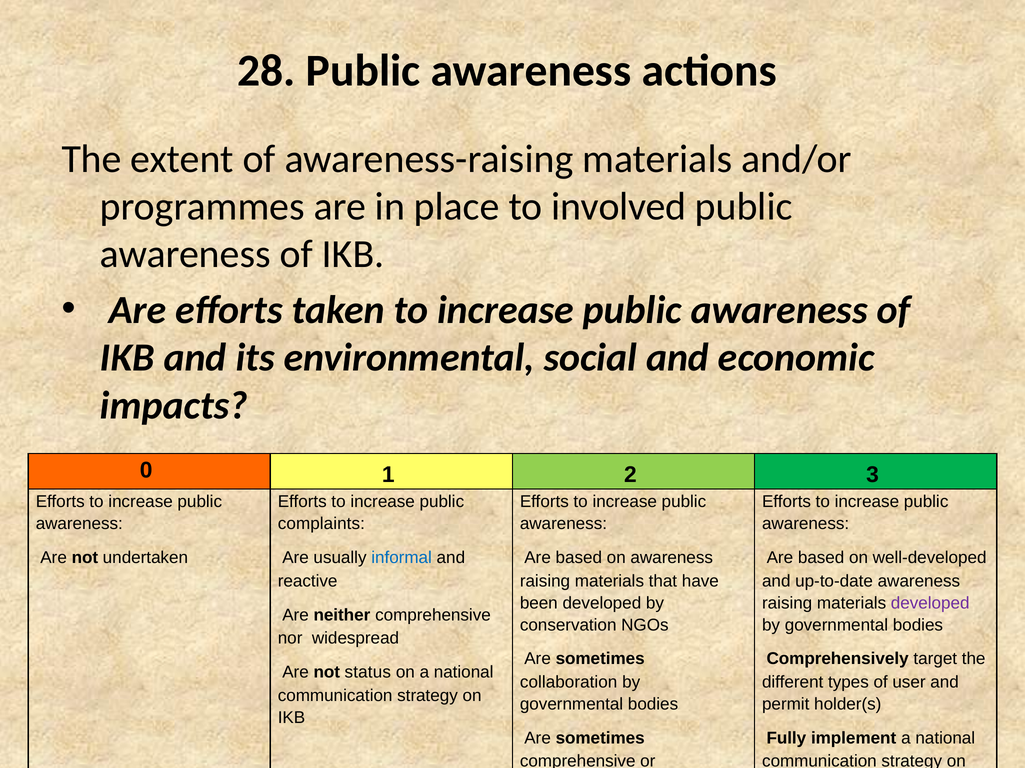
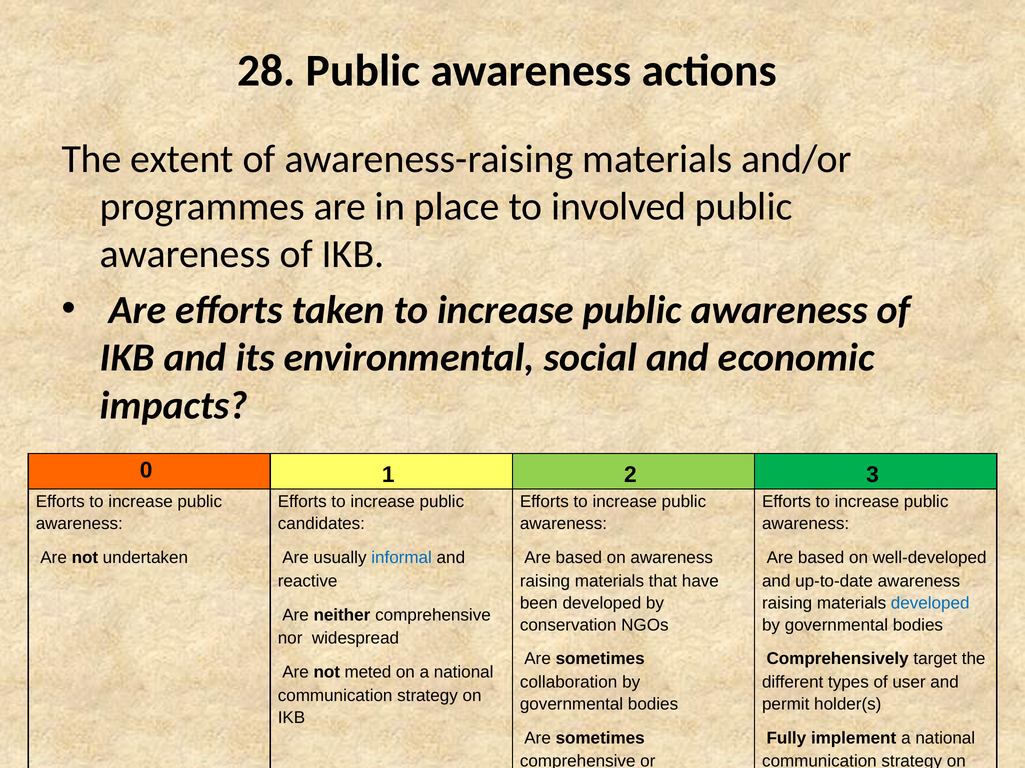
complaints: complaints -> candidates (321, 524)
developed colour: purple -> blue (930, 604)
status: status -> meted (368, 673)
